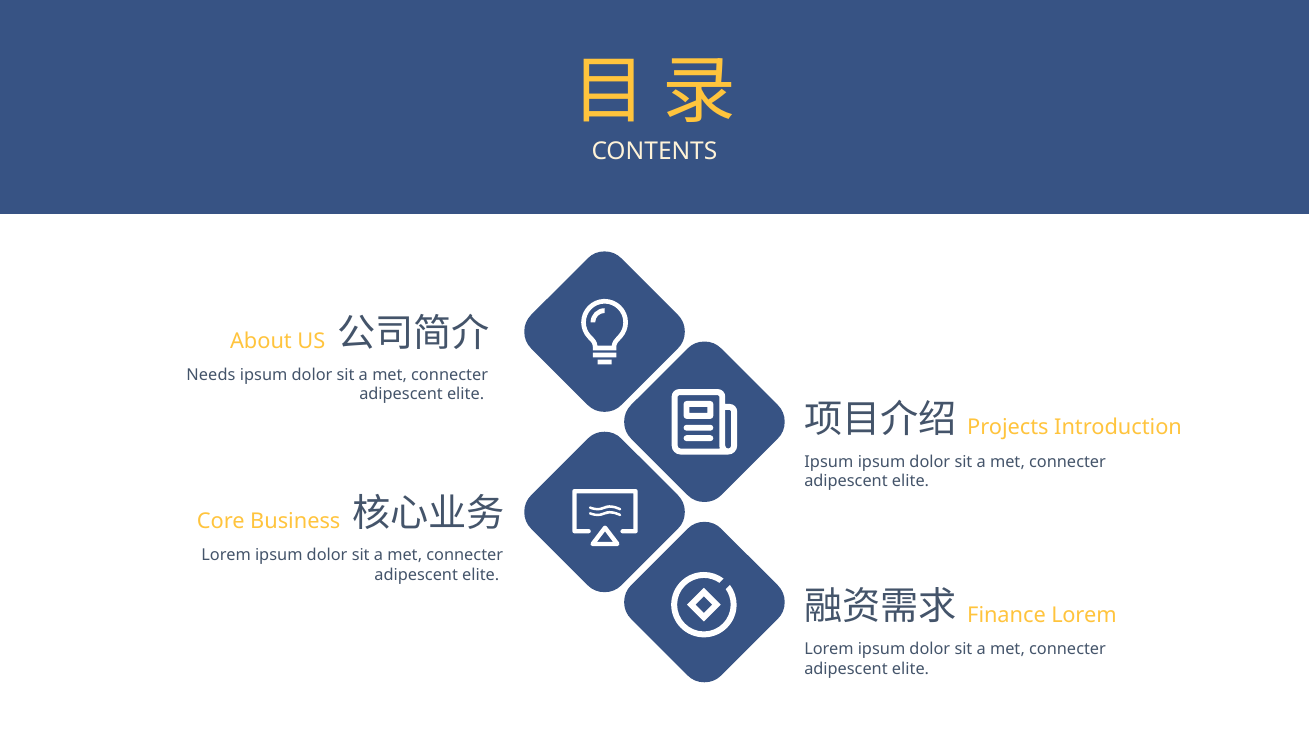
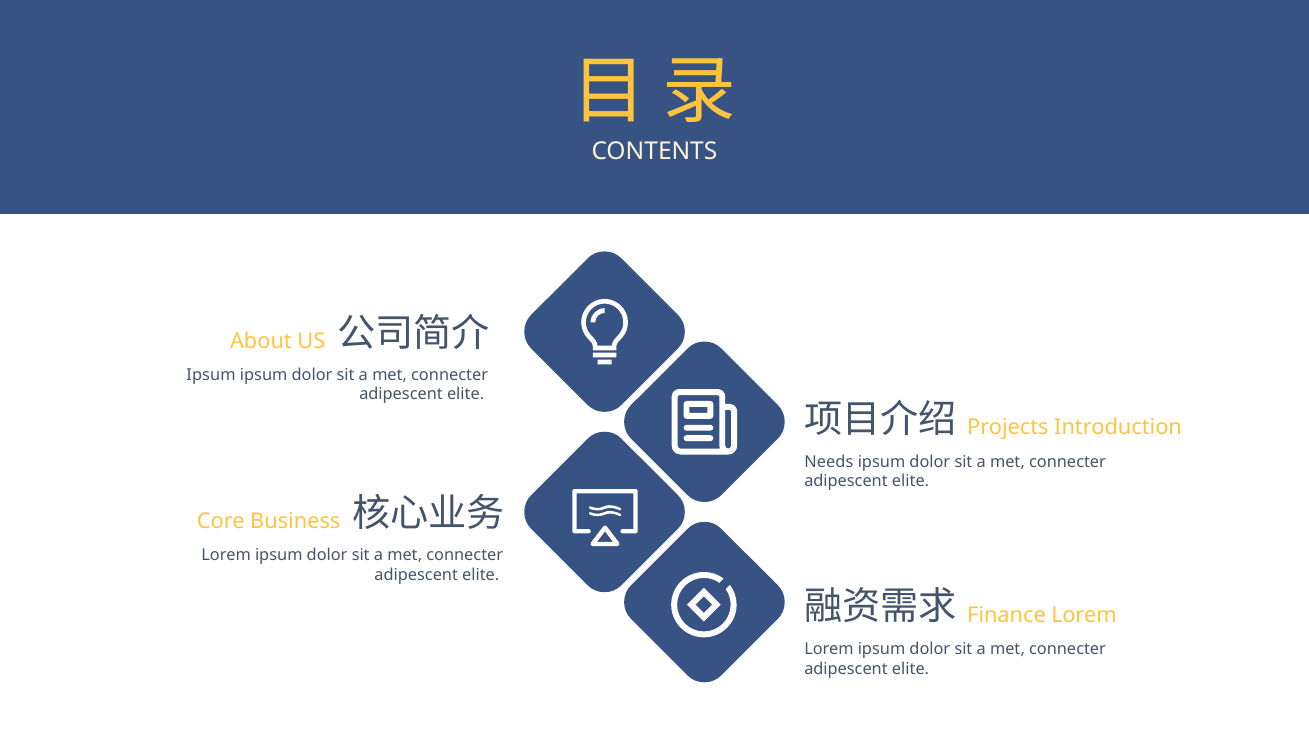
Needs: Needs -> Ipsum (211, 375)
Ipsum: Ipsum -> Needs (829, 462)
